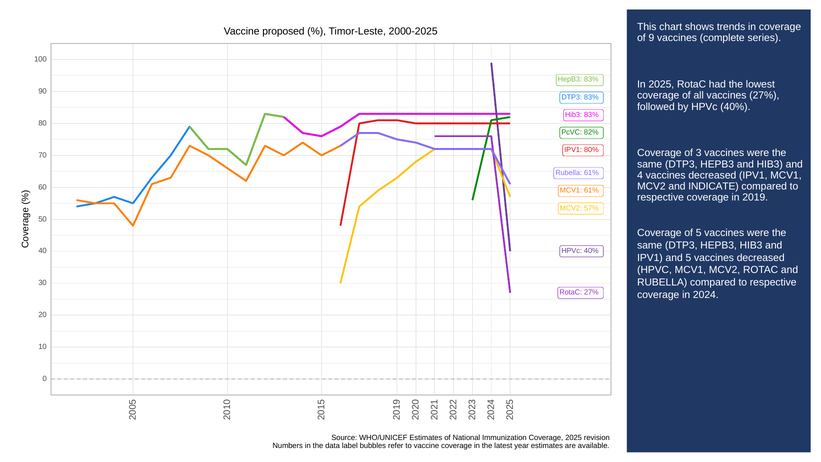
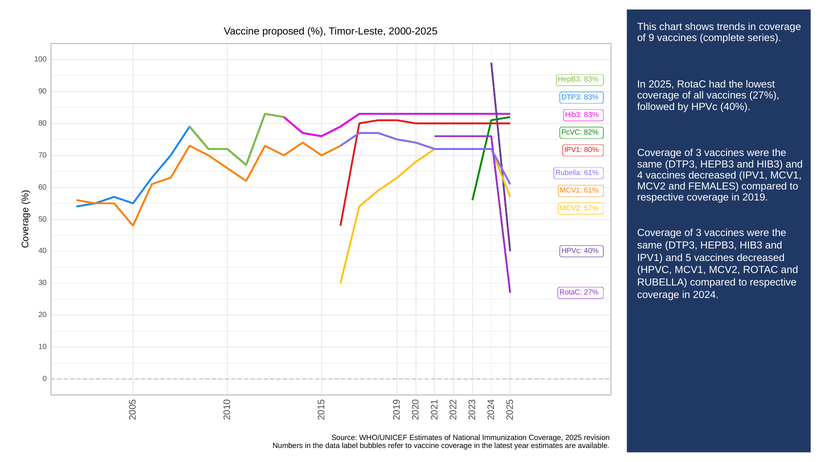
INDICATE: INDICATE -> FEMALES (714, 186)
5: 5 -> 3 (699, 233)
